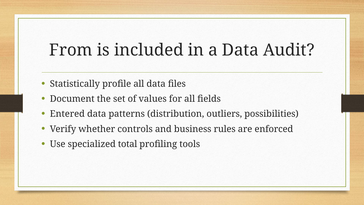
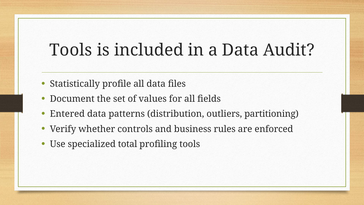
From: From -> Tools (71, 50)
possibilities: possibilities -> partitioning (271, 114)
